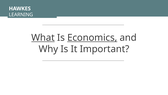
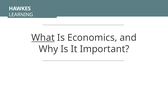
Economics underline: present -> none (92, 37)
